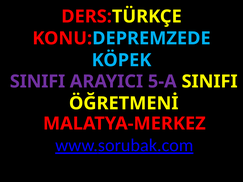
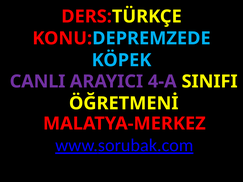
SINIFI: SINIFI -> CANLI (38, 82)
5-A: 5-A -> 4-A (162, 82)
